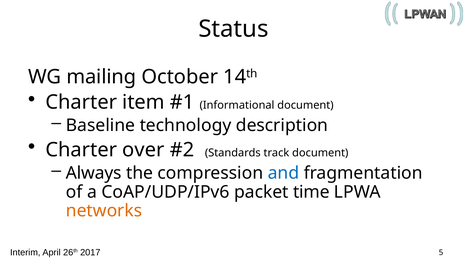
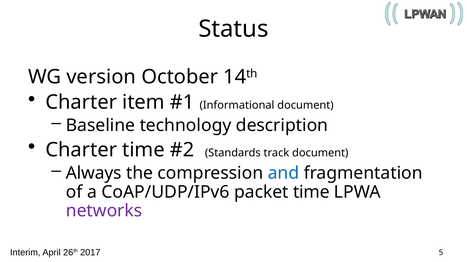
mailing: mailing -> version (101, 77)
Charter over: over -> time (144, 150)
networks colour: orange -> purple (104, 211)
